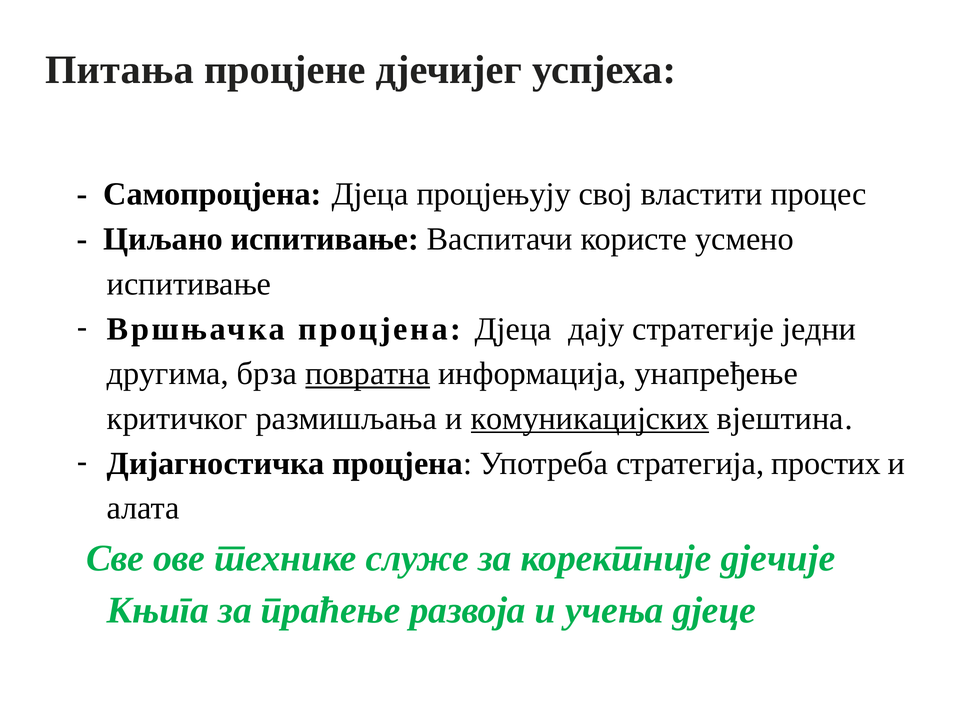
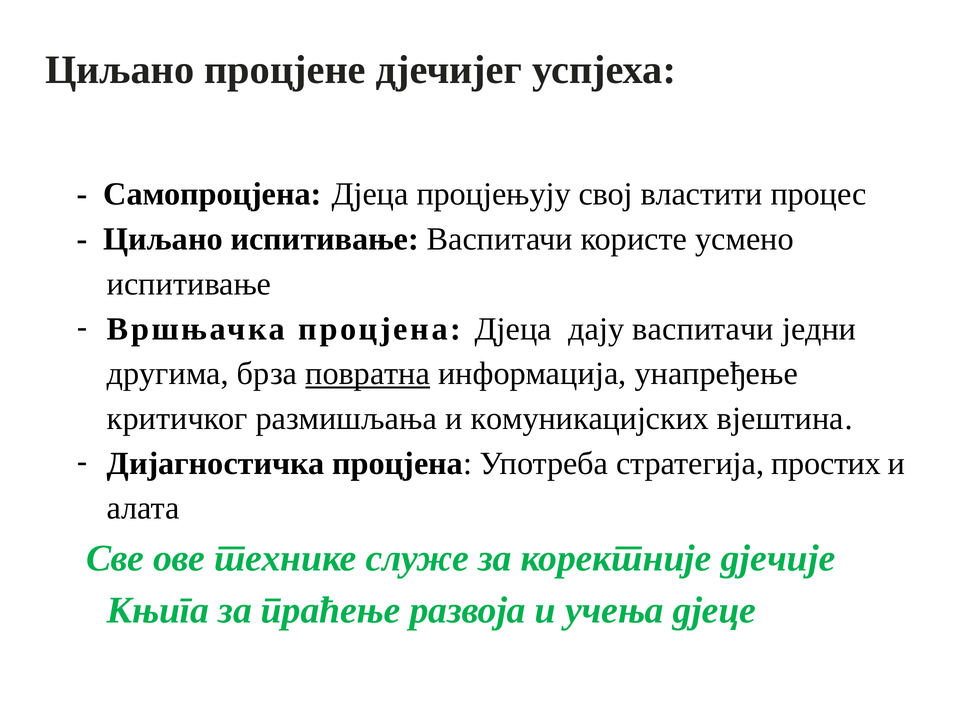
Питања: Питања -> Циљано (120, 70)
дају стратегије: стратегије -> васпитачи (703, 329)
комуникацијских underline: present -> none (590, 418)
